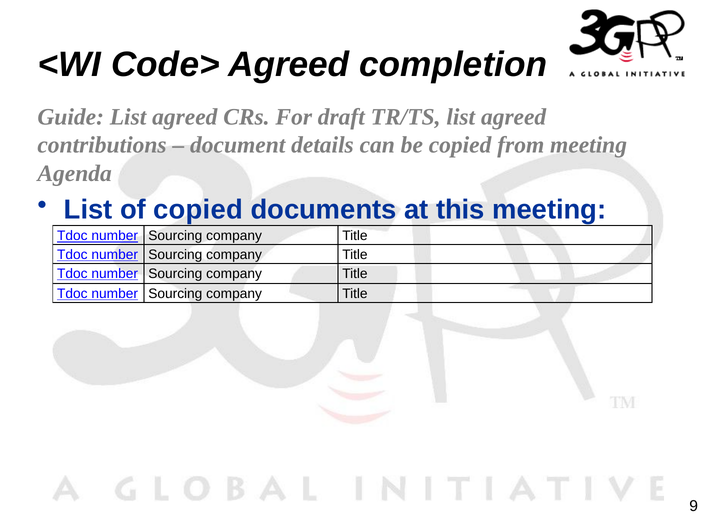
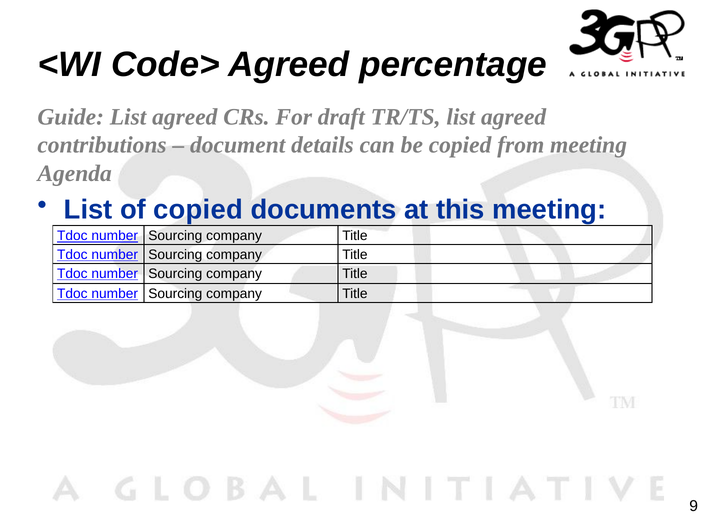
completion: completion -> percentage (453, 65)
